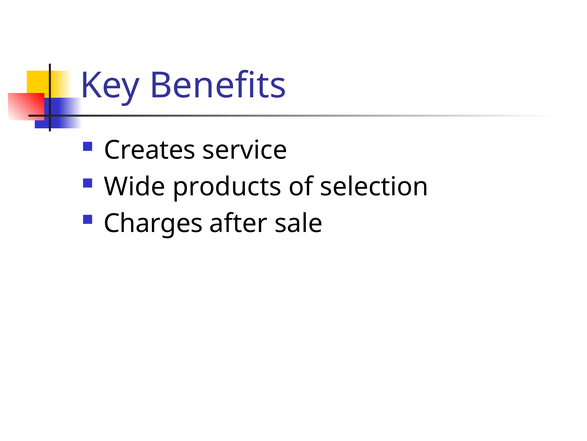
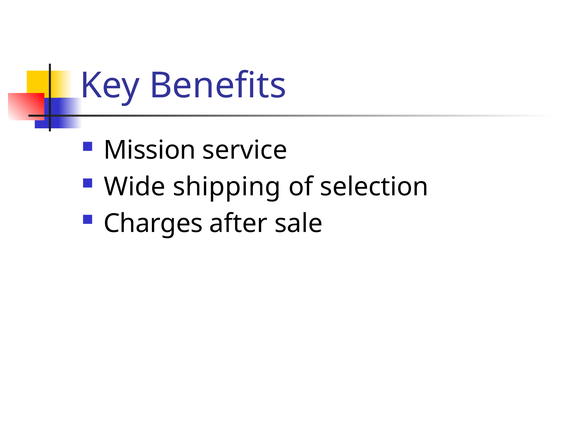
Creates: Creates -> Mission (150, 150)
products: products -> shipping (227, 186)
